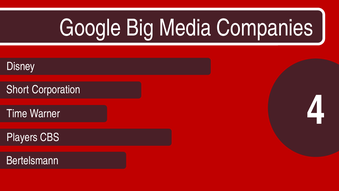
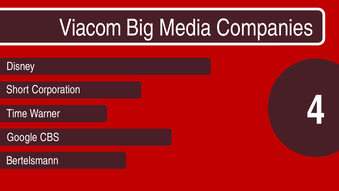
Google: Google -> Viacom (90, 28)
Players: Players -> Google (22, 137)
